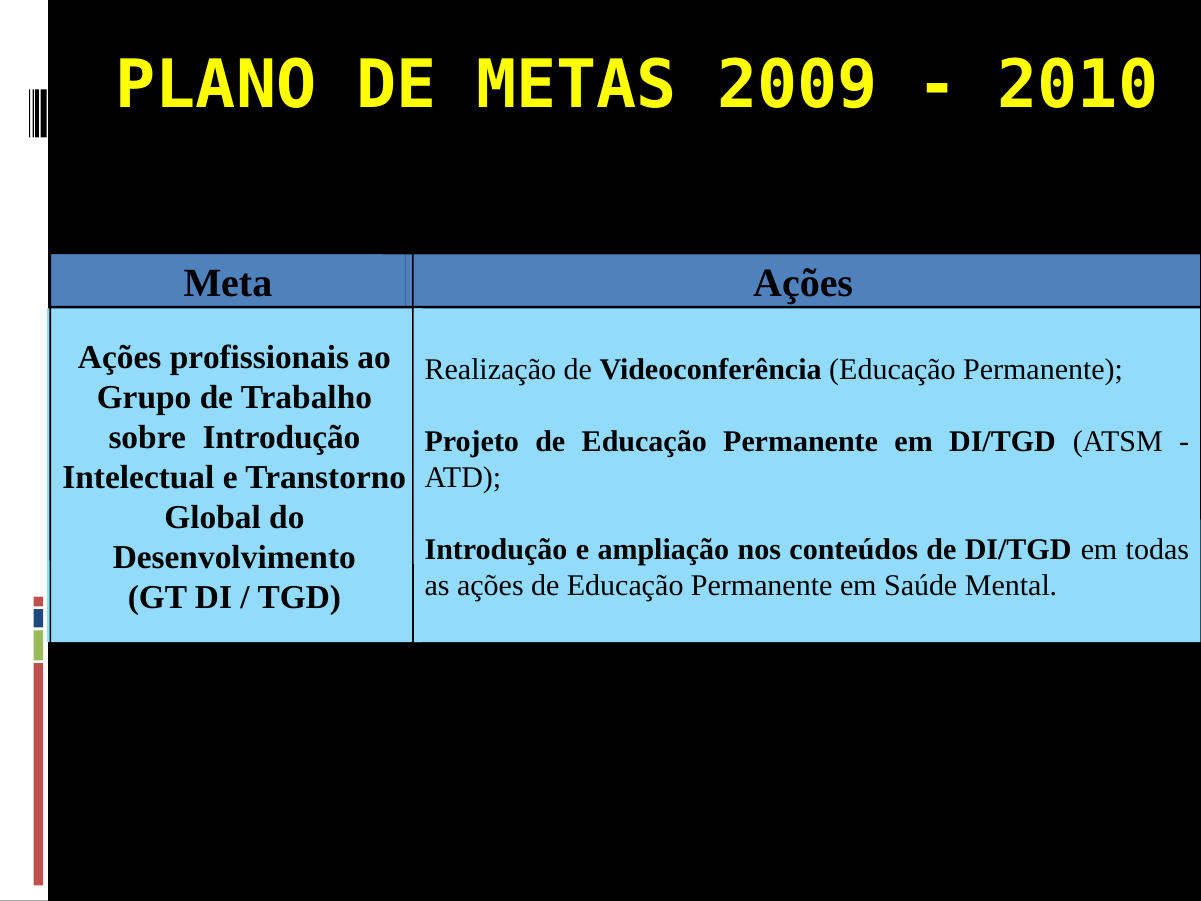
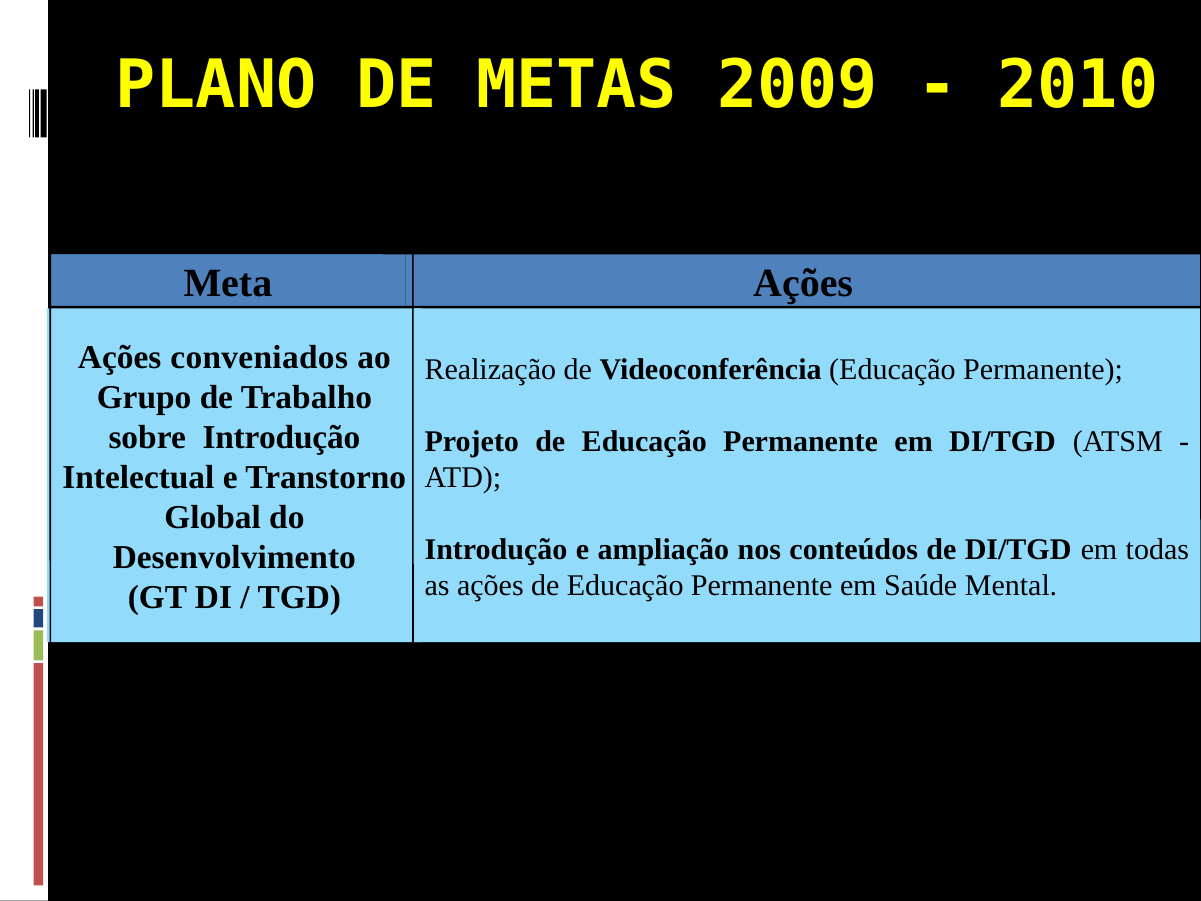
profissionais: profissionais -> conveniados (259, 357)
